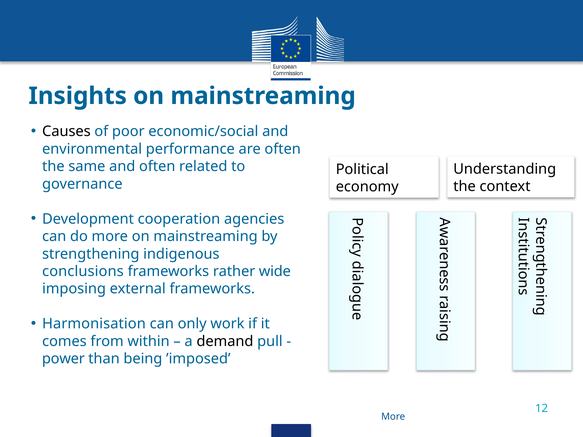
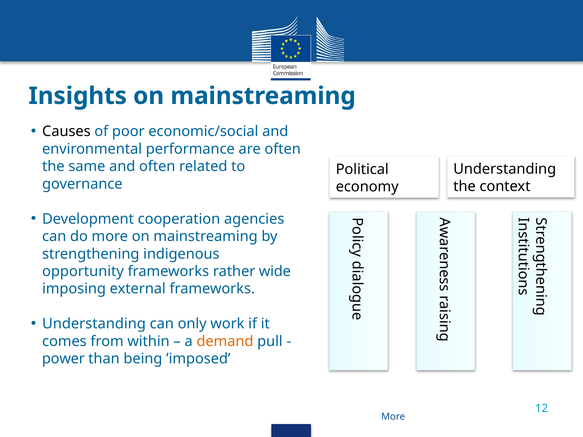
conclusions: conclusions -> opportunity (83, 271)
Harmonisation: Harmonisation -> Understanding (94, 324)
demand colour: black -> orange (225, 341)
